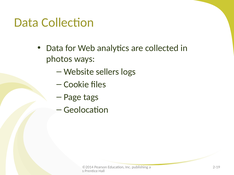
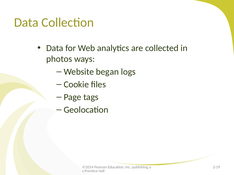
sellers: sellers -> began (107, 72)
